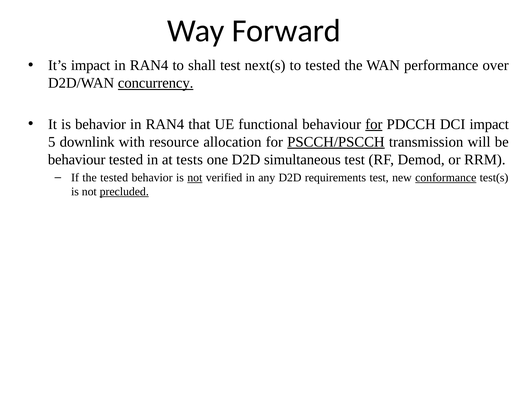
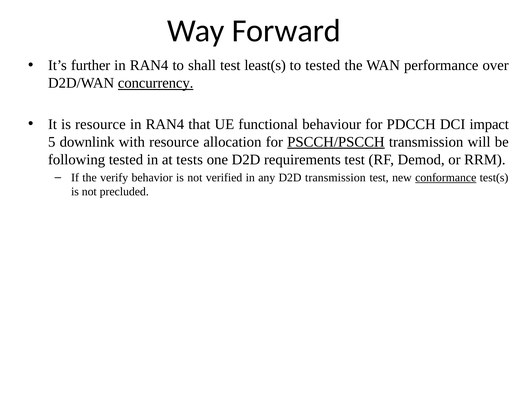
It’s impact: impact -> further (91, 65)
next(s: next(s -> least(s (265, 65)
is behavior: behavior -> resource (100, 124)
for underline: present -> none (374, 124)
behaviour: behaviour -> following (77, 159)
simultaneous: simultaneous -> requirements (302, 159)
the tested: tested -> verify (114, 177)
not underline: present -> none (195, 177)
D2D requirements: requirements -> transmission (335, 177)
precluded underline: present -> none (124, 192)
